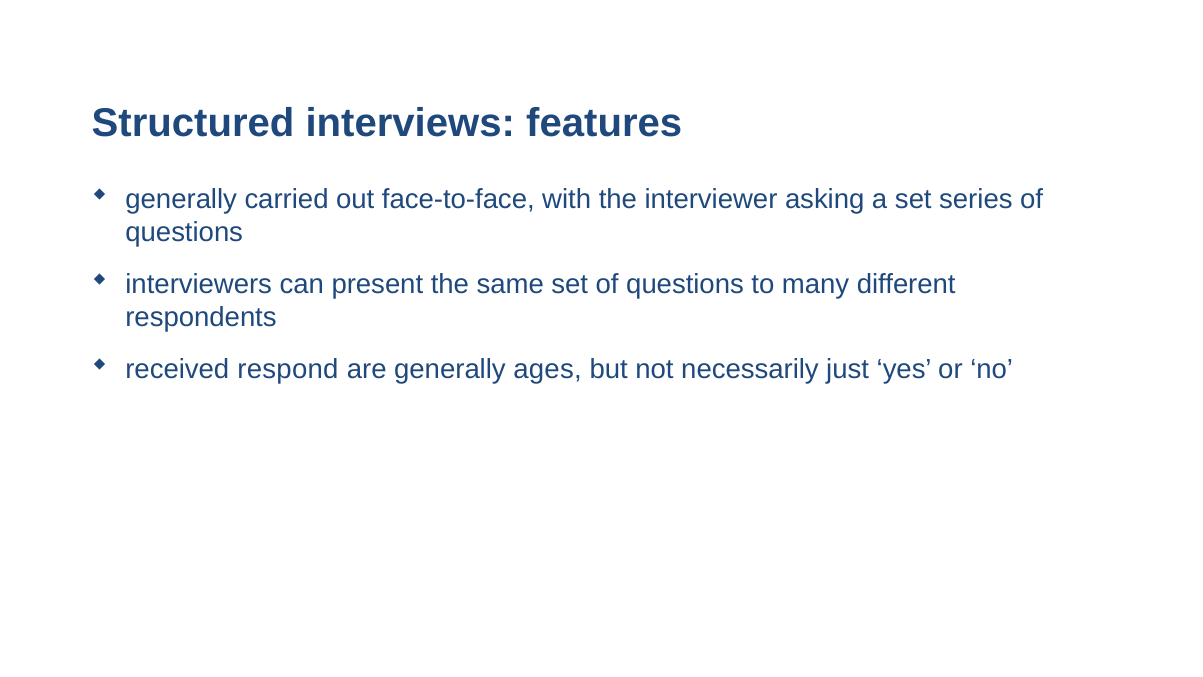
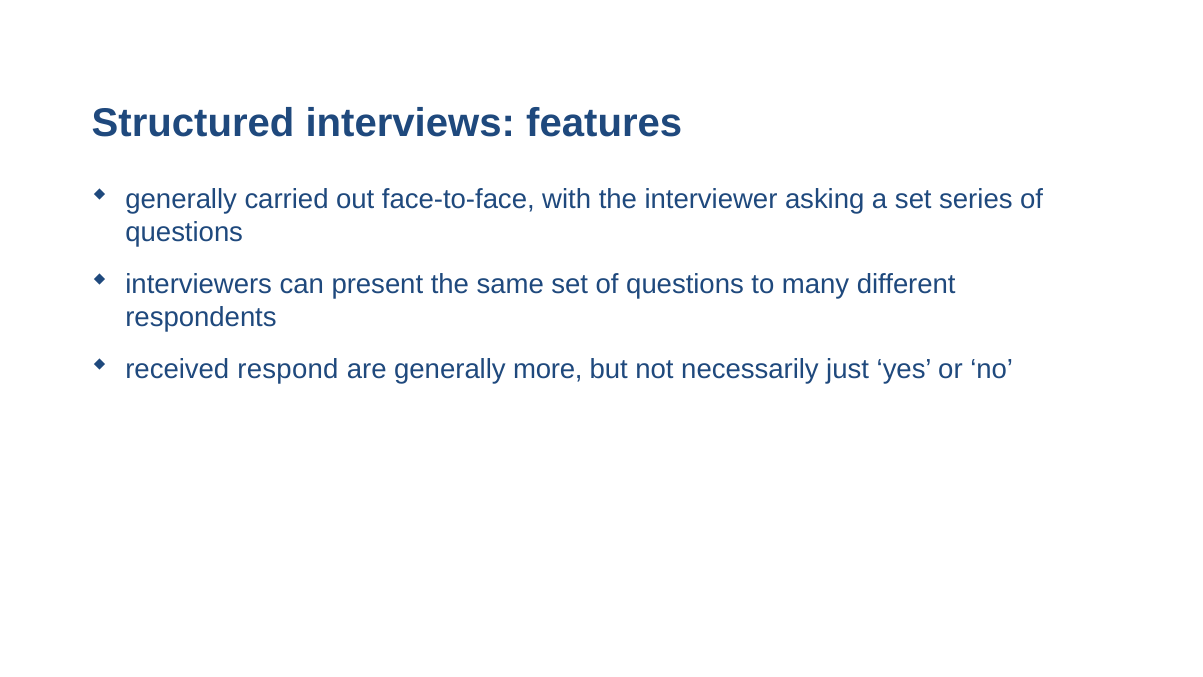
ages: ages -> more (548, 369)
